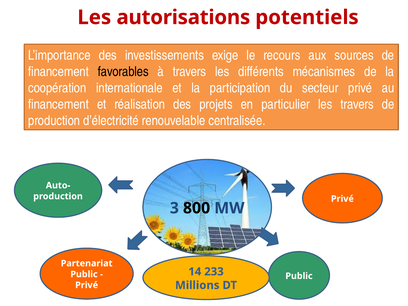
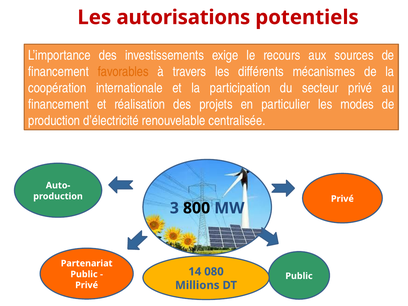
favorables colour: black -> orange (123, 72)
les travers: travers -> modes (357, 104)
233: 233 -> 080 (214, 272)
